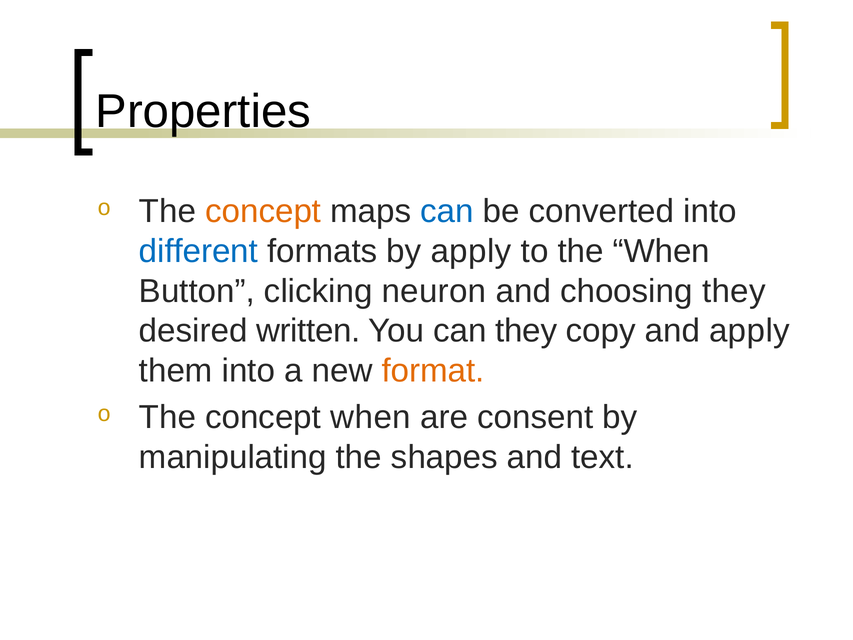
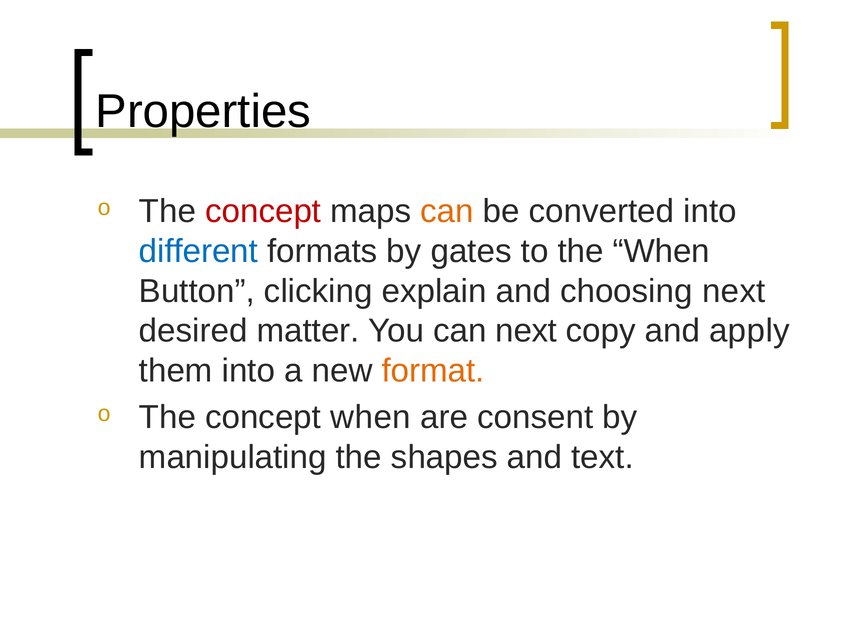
concept colour: orange -> red (263, 211)
can colour: blue -> orange (447, 211)
by apply: apply -> gates (471, 251)
neuron: neuron -> explain (434, 291)
choosing they: they -> next (734, 291)
written: written -> matter (308, 331)
can they: they -> next (526, 331)
